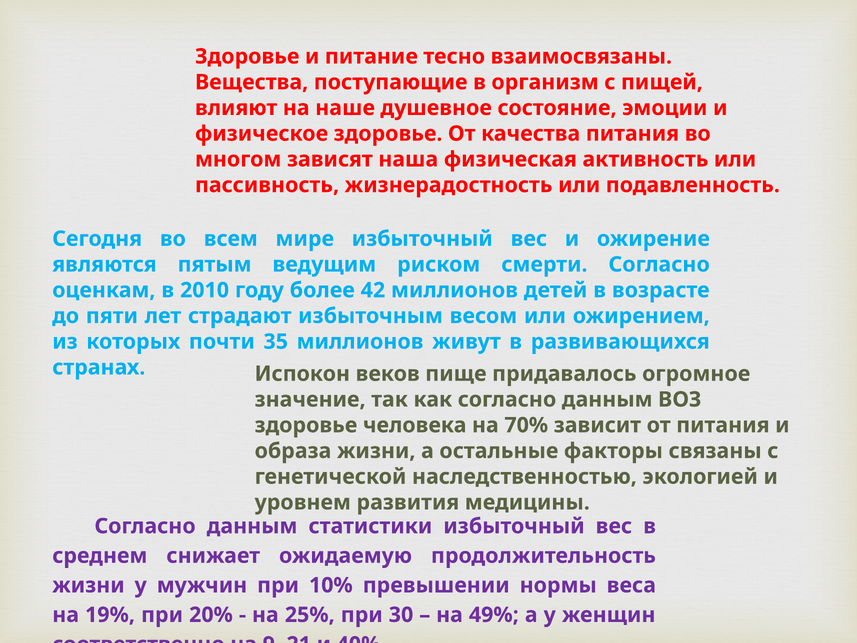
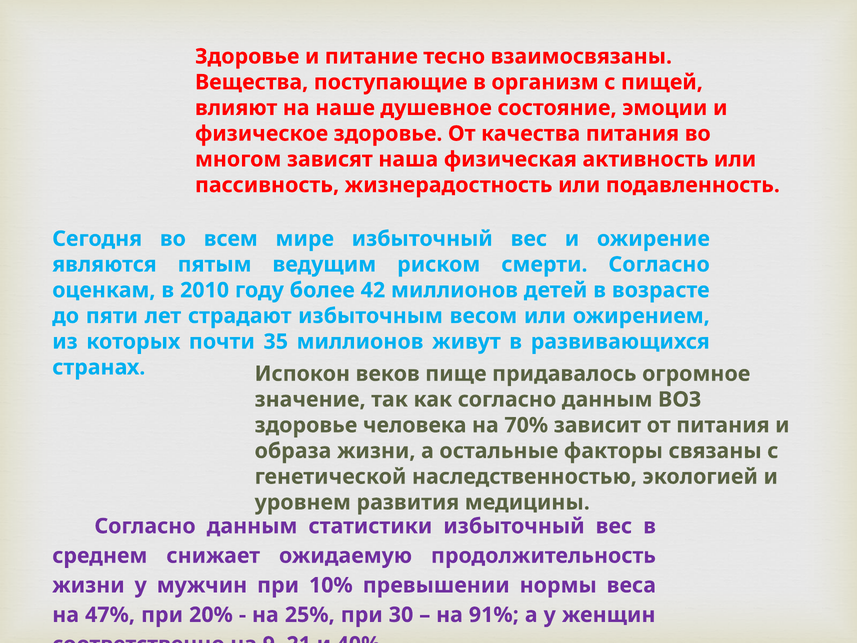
19%: 19% -> 47% (110, 615)
49%: 49% -> 91% (494, 615)
